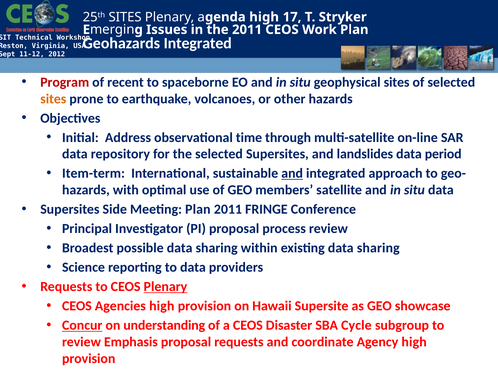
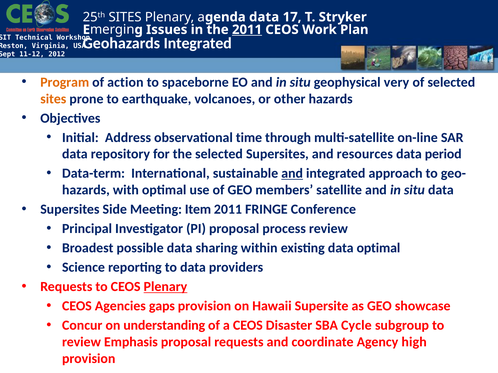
high: high -> data (264, 17)
2011 underline: none -> present (247, 30)
Program colour: red -> orange (65, 82)
recent: recent -> action (125, 82)
geophysical sites: sites -> very (396, 82)
landslides: landslides -> resources (365, 154)
Item-term: Item-term -> Data-term (94, 174)
Meeting Plan: Plan -> Item (198, 210)
existing data sharing: sharing -> optimal (378, 248)
Agencies high: high -> gaps (162, 306)
Concur underline: present -> none (82, 326)
